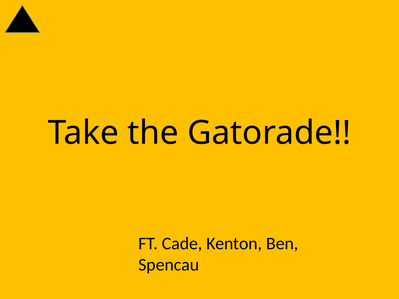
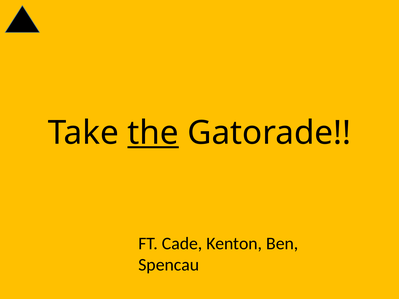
the underline: none -> present (153, 133)
